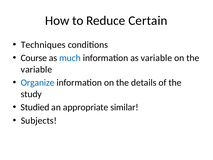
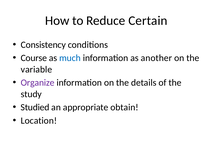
Techniques: Techniques -> Consistency (43, 45)
as variable: variable -> another (156, 58)
Organize colour: blue -> purple (38, 83)
similar: similar -> obtain (124, 107)
Subjects: Subjects -> Location (39, 120)
